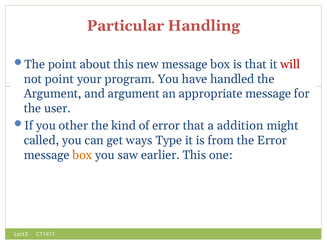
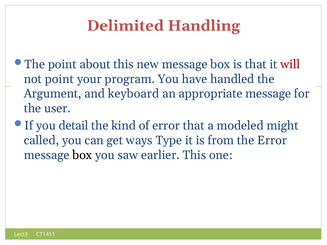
Particular: Particular -> Delimited (125, 26)
and argument: argument -> keyboard (134, 94)
other: other -> detail (74, 126)
addition: addition -> modeled (240, 126)
box colour: orange -> black (82, 155)
